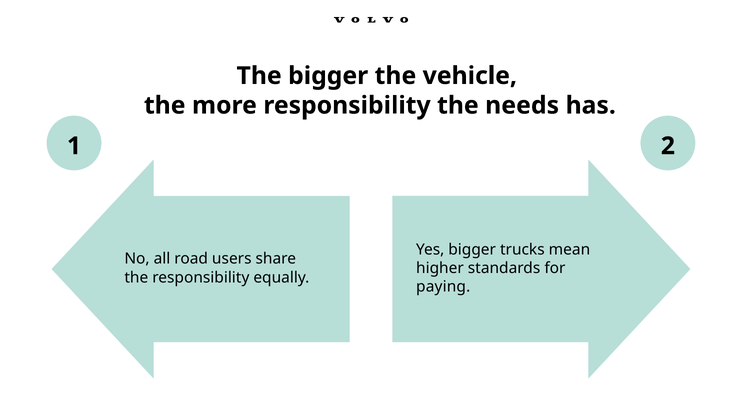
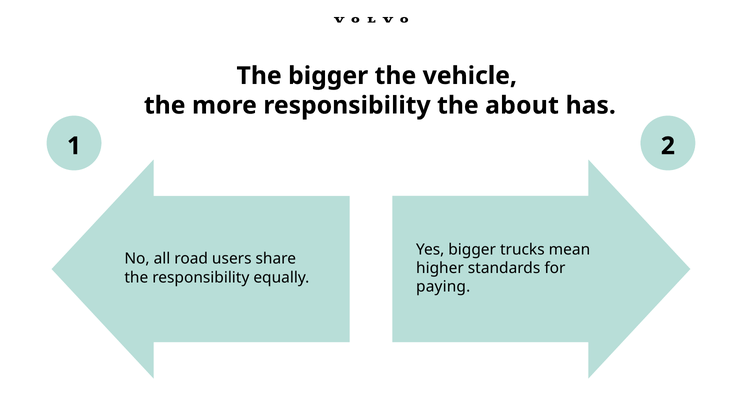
needs: needs -> about (522, 106)
